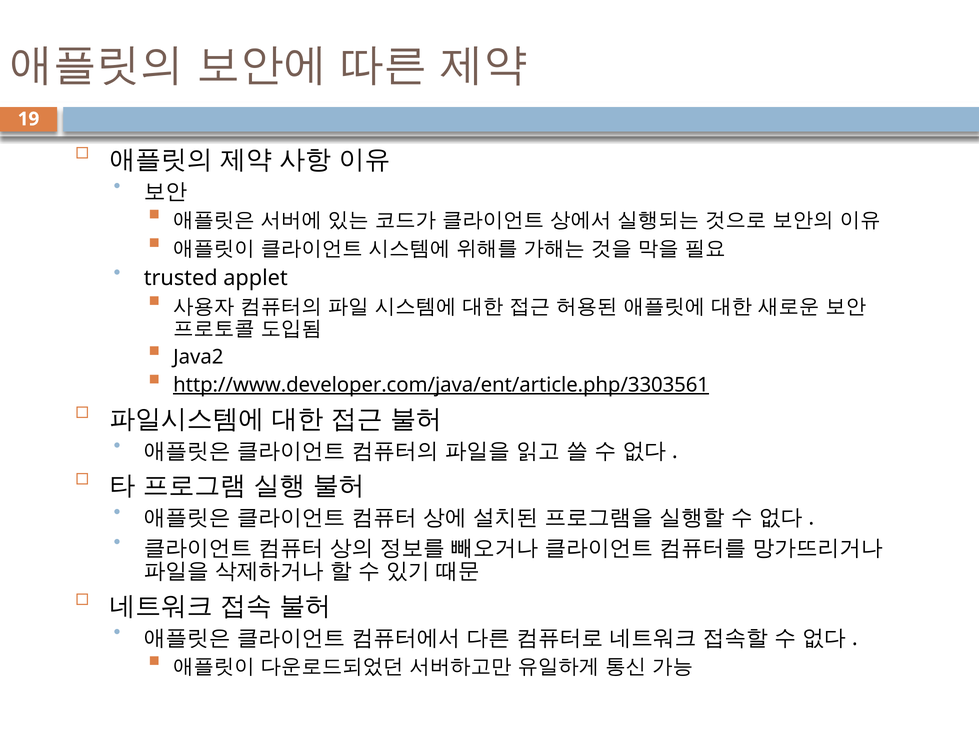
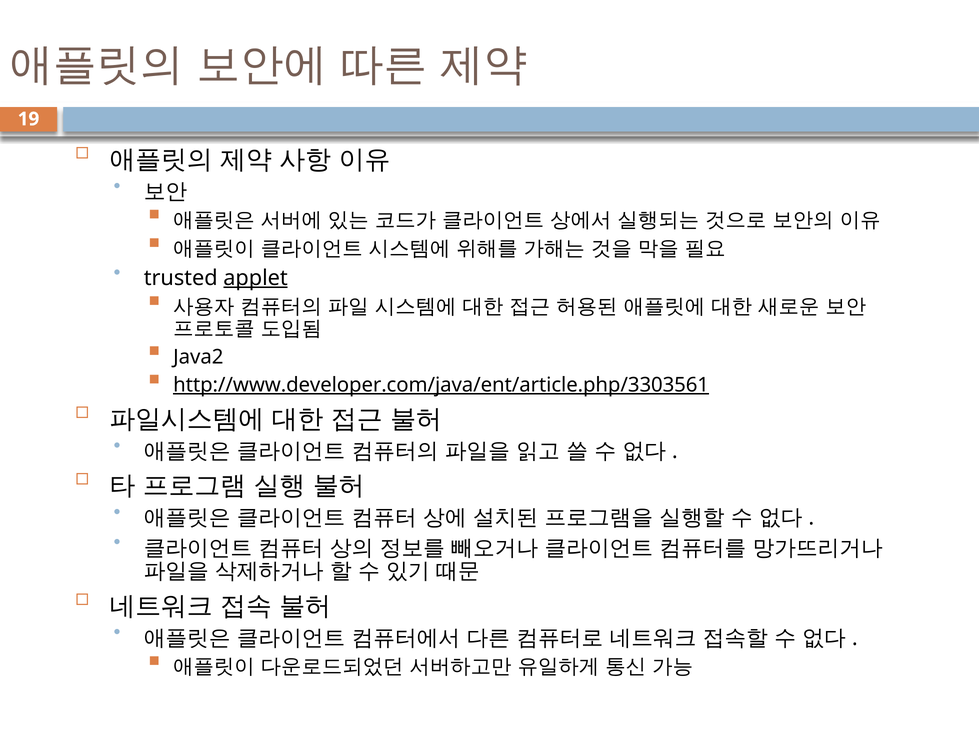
applet underline: none -> present (256, 278)
